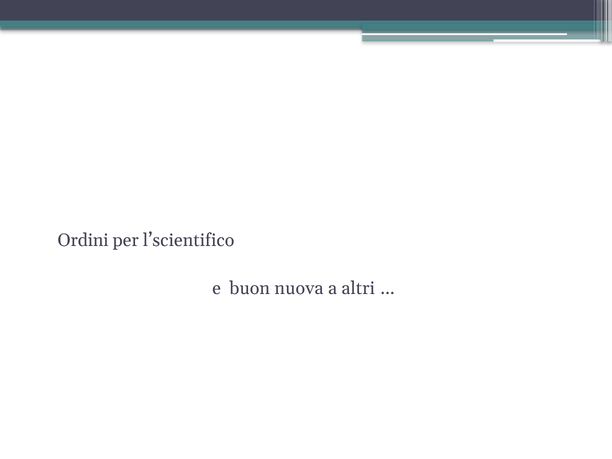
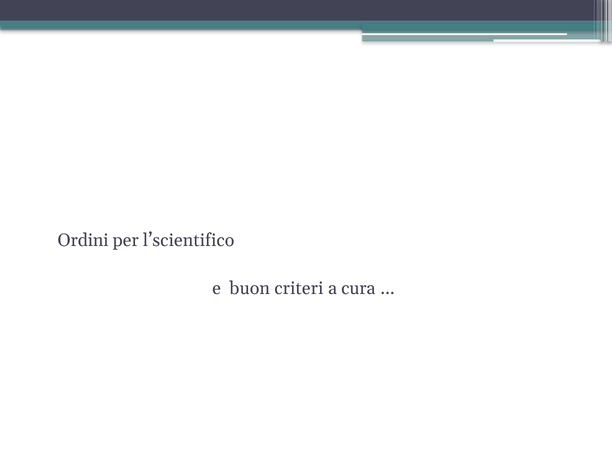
nuova: nuova -> criteri (299, 288)
altri: altri -> cura (358, 288)
